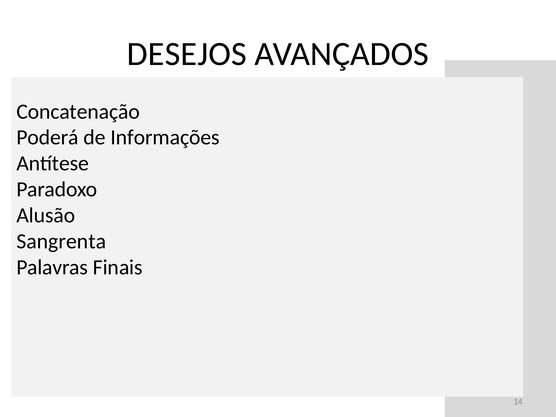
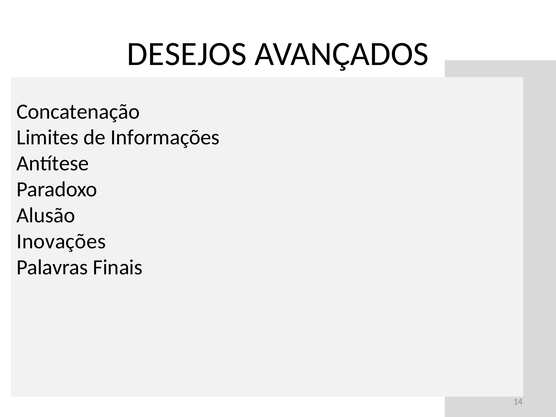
Poderá: Poderá -> Limites (48, 138)
Sangrenta: Sangrenta -> Inovações (61, 241)
